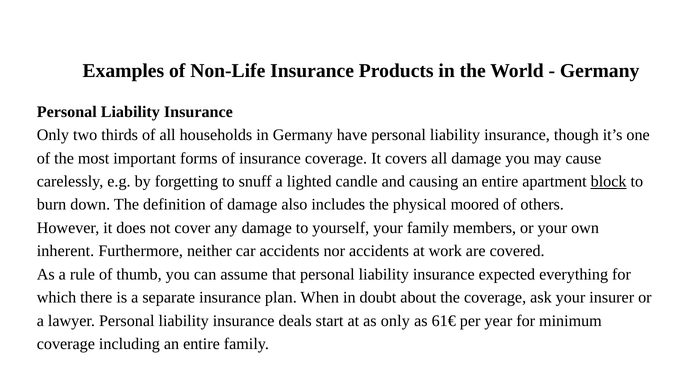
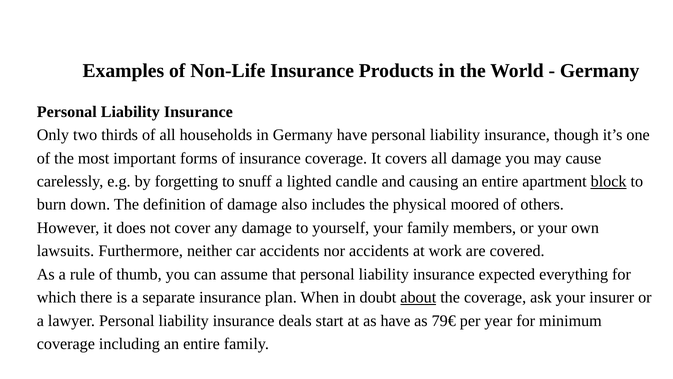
inherent: inherent -> lawsuits (66, 251)
about underline: none -> present (418, 297)
as only: only -> have (395, 320)
61€: 61€ -> 79€ (444, 320)
